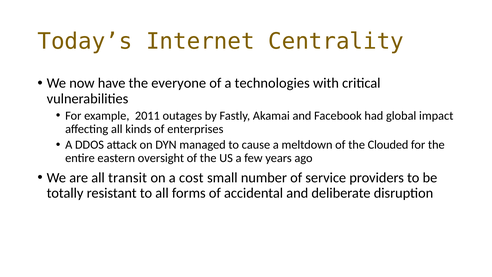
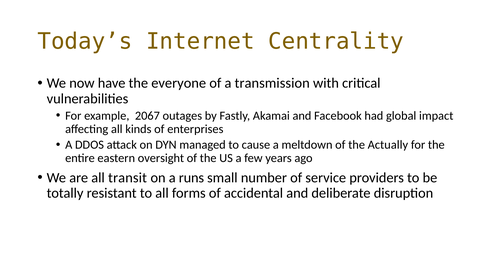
technologies: technologies -> transmission (272, 83)
2011: 2011 -> 2067 (147, 116)
Clouded: Clouded -> Actually (388, 145)
cost: cost -> runs (191, 177)
